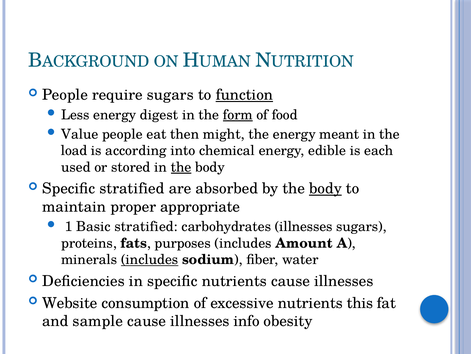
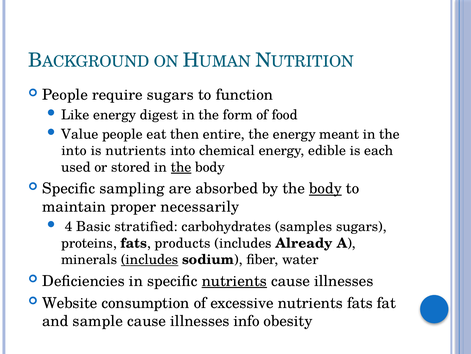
function underline: present -> none (244, 95)
Less: Less -> Like (75, 115)
form underline: present -> none (238, 115)
might: might -> entire (224, 134)
load: load -> into (74, 150)
is according: according -> nutrients (136, 150)
Specific stratified: stratified -> sampling (132, 188)
appropriate: appropriate -> necessarily (200, 206)
1: 1 -> 4 (69, 226)
carbohydrates illnesses: illnesses -> samples (304, 226)
purposes: purposes -> products (183, 243)
Amount: Amount -> Already (304, 243)
nutrients underline: none -> present (234, 280)
nutrients this: this -> fats (360, 302)
